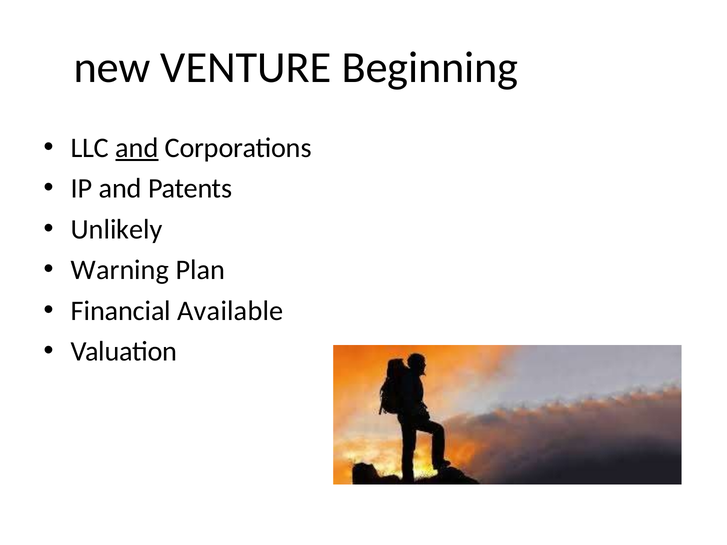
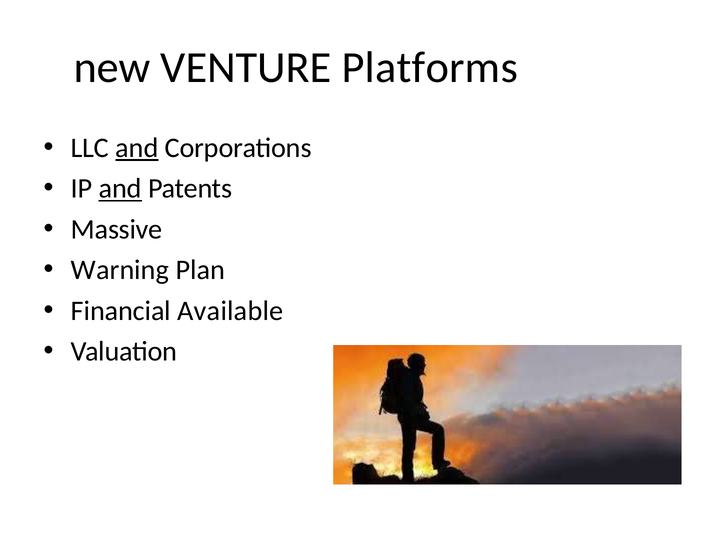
Beginning: Beginning -> Platforms (430, 68)
and underline: none -> present (120, 189)
Unlikely: Unlikely -> Massive (117, 229)
